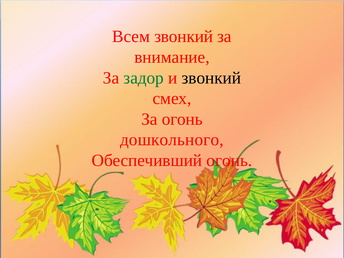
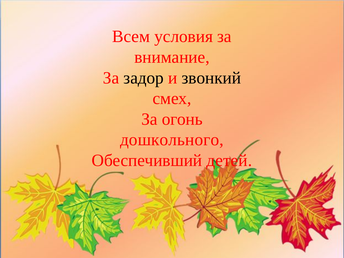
Всем звонкий: звонкий -> условия (184, 37)
задор colour: green -> black (144, 78)
Обеспечивший огонь: огонь -> детей (229, 160)
